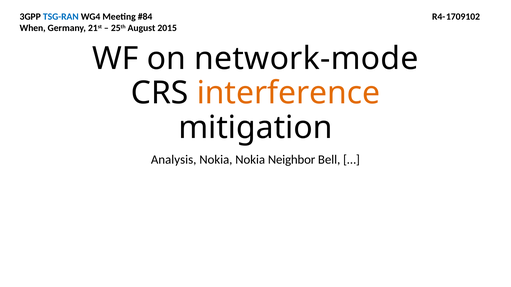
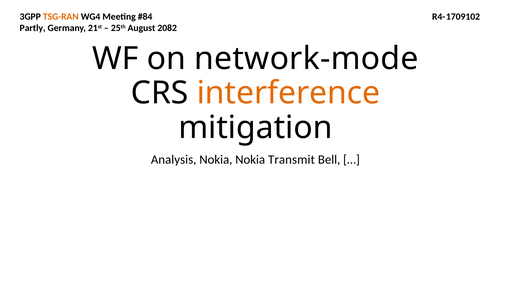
TSG-RAN colour: blue -> orange (61, 17)
When: When -> Partly (33, 28)
2015: 2015 -> 2082 (167, 28)
Neighbor: Neighbor -> Transmit (291, 160)
